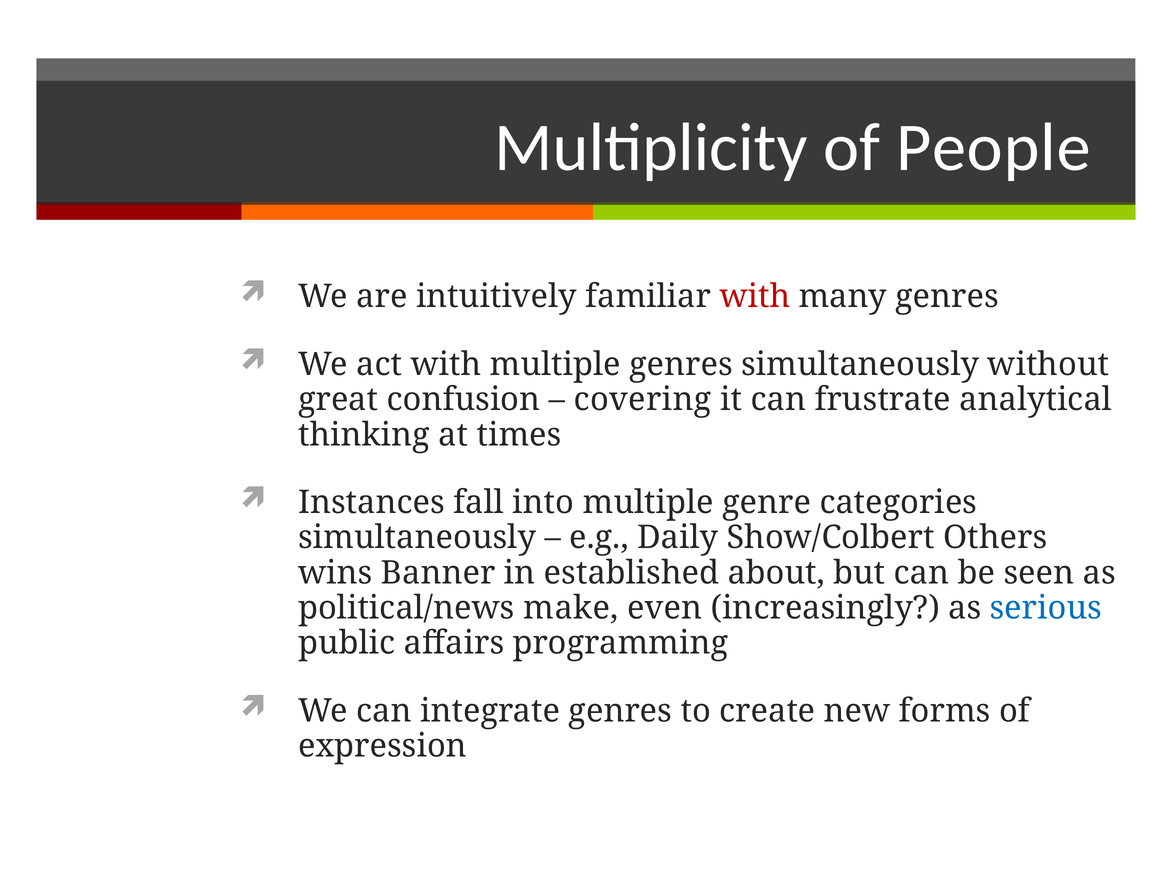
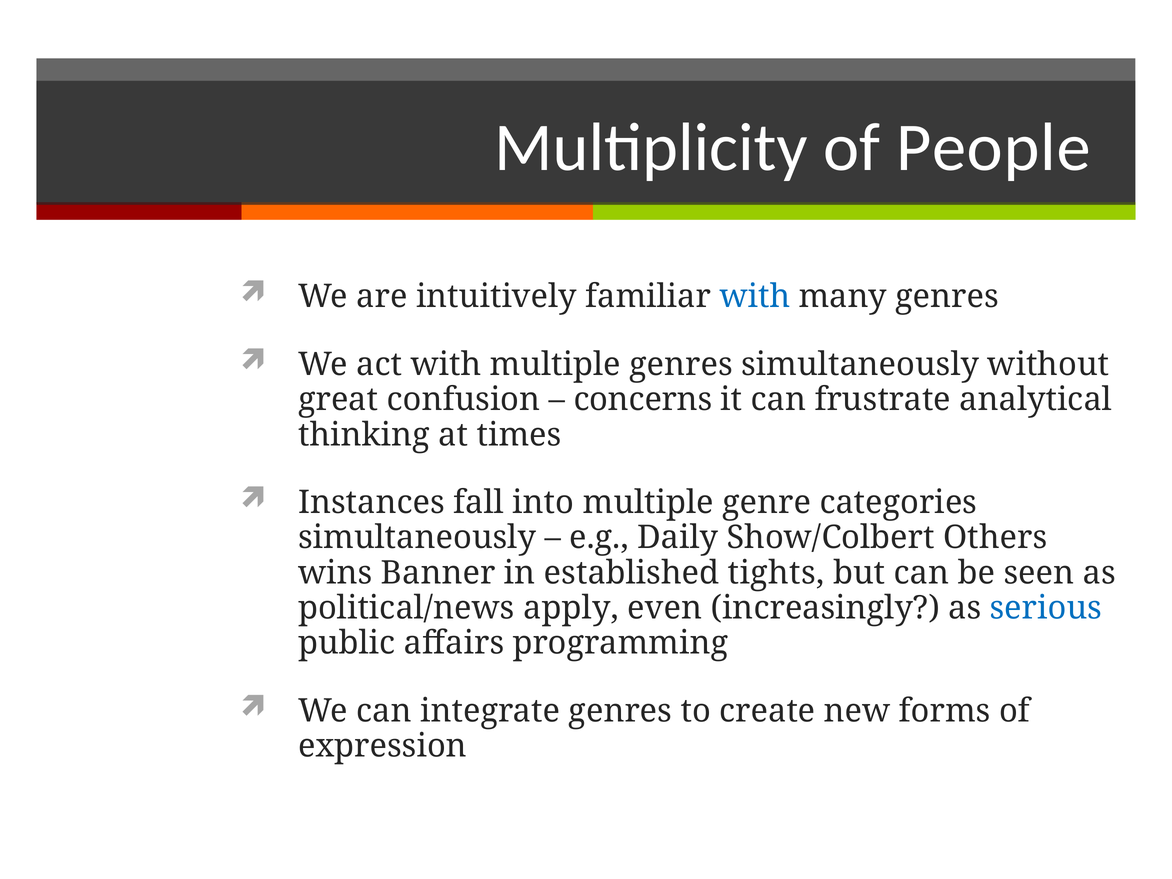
with colour: red -> blue (755, 297)
covering: covering -> concerns (643, 400)
about: about -> tights (776, 573)
make: make -> apply (571, 608)
